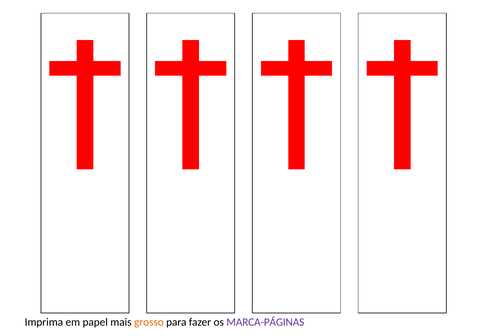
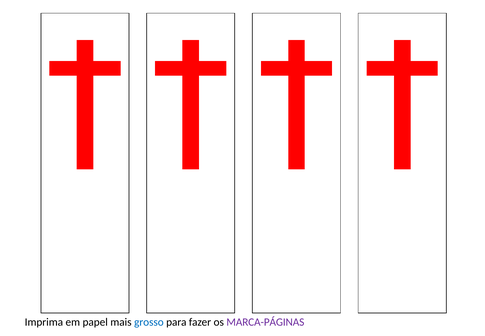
grosso colour: orange -> blue (149, 322)
